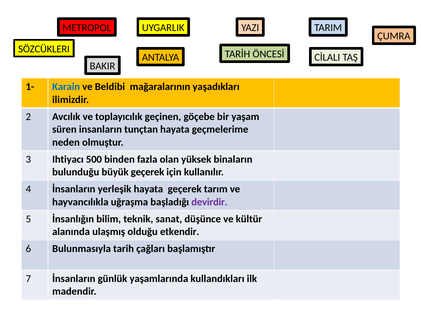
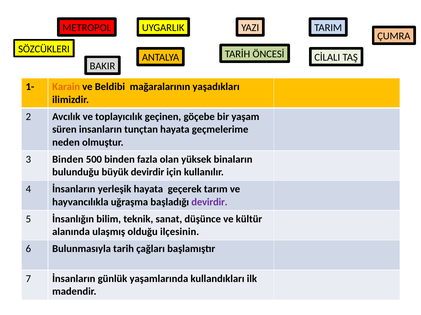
Karain colour: blue -> orange (66, 87)
3 Ihtiyacı: Ihtiyacı -> Binden (68, 160)
büyük geçerek: geçerek -> devirdir (148, 172)
etkendir: etkendir -> ilçesinin (180, 232)
